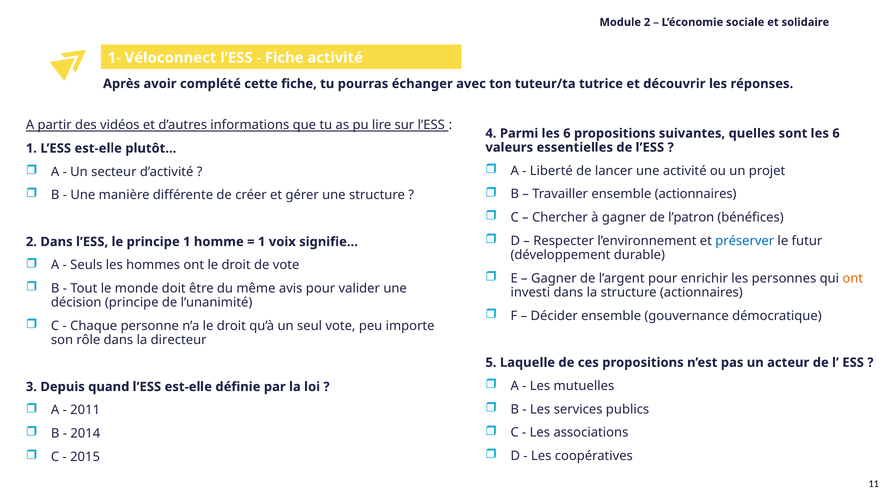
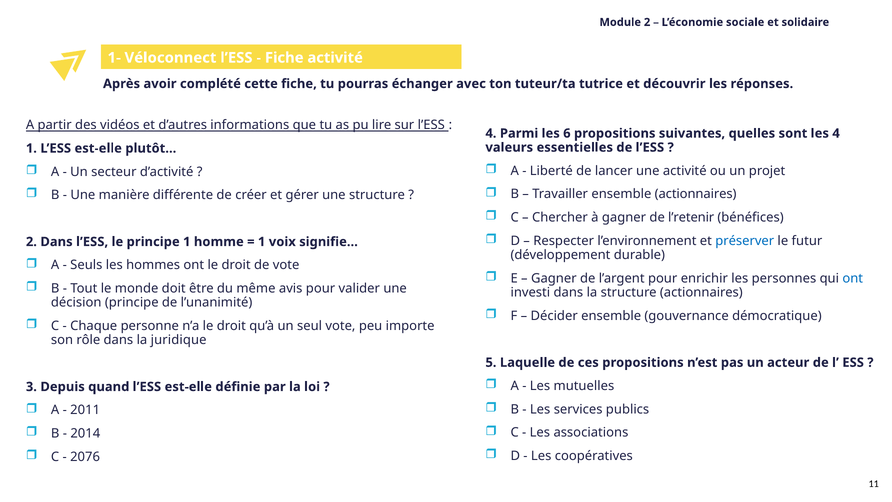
sont les 6: 6 -> 4 (836, 133)
l’patron: l’patron -> l’retenir (691, 217)
ont colour: orange -> blue (853, 278)
directeur: directeur -> juridique (179, 340)
2015: 2015 -> 2076 (85, 457)
